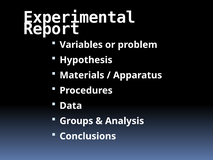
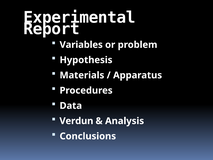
Groups: Groups -> Verdun (76, 121)
